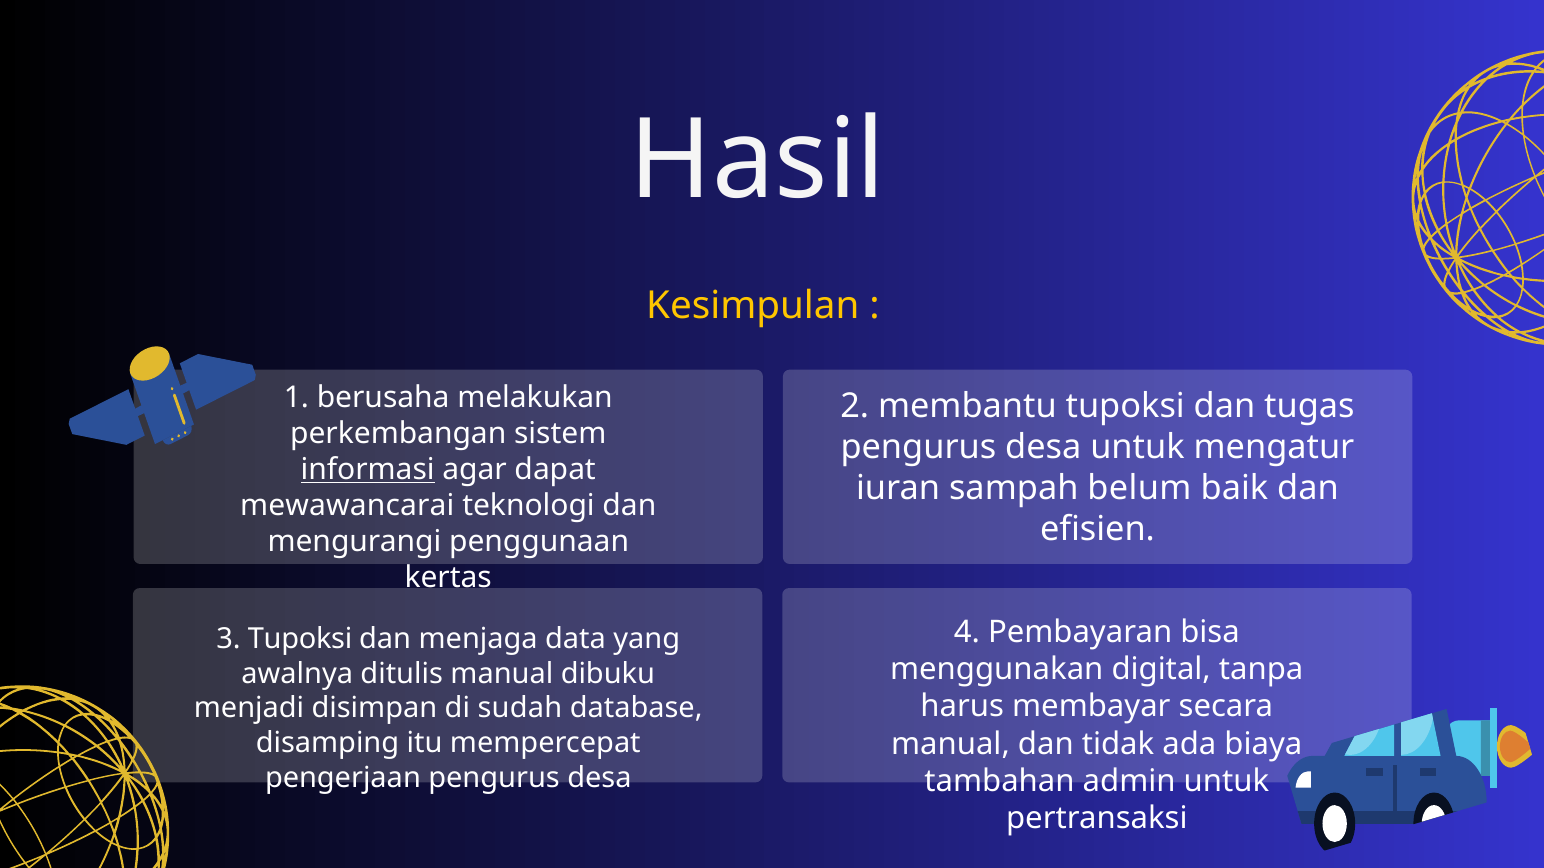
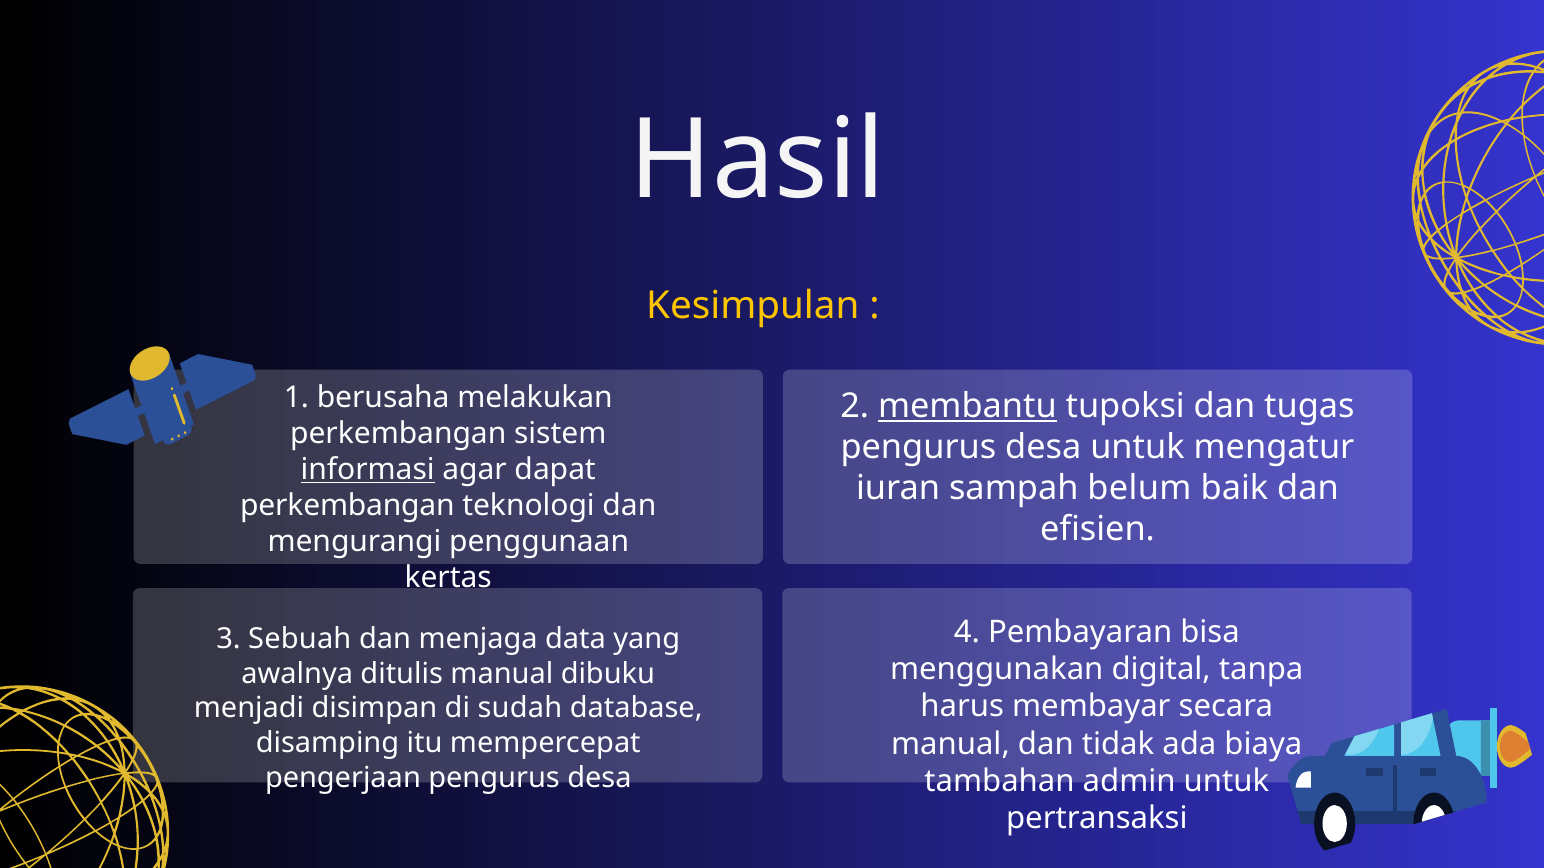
membantu underline: none -> present (967, 406)
mewawancarai: mewawancarai -> perkembangan (347, 506)
3 Tupoksi: Tupoksi -> Sebuah (300, 639)
